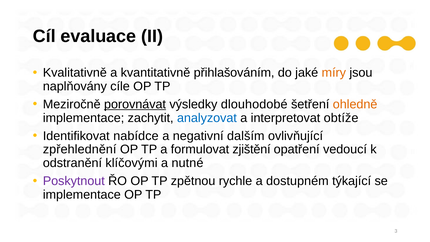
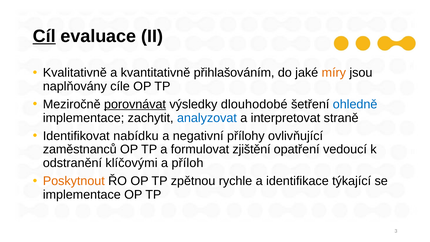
Cíl underline: none -> present (44, 36)
ohledně colour: orange -> blue (355, 104)
obtíže: obtíže -> straně (341, 118)
nabídce: nabídce -> nabídku (136, 136)
dalším: dalším -> přílohy (246, 136)
zpřehlednění: zpřehlednění -> zaměstnanců (80, 149)
nutné: nutné -> příloh (187, 163)
Poskytnout colour: purple -> orange (74, 181)
dostupném: dostupném -> identifikace (297, 181)
